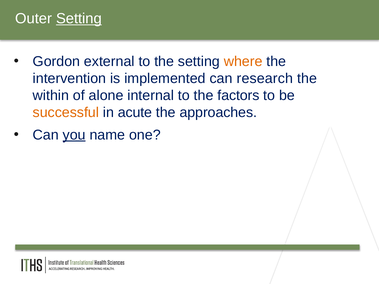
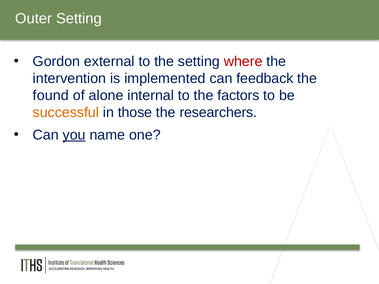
Setting underline: present -> none (79, 19)
where colour: orange -> red (243, 61)
research: research -> feedback (265, 79)
within: within -> found (51, 96)
acute: acute -> those (135, 113)
approaches: approaches -> researchers (218, 113)
